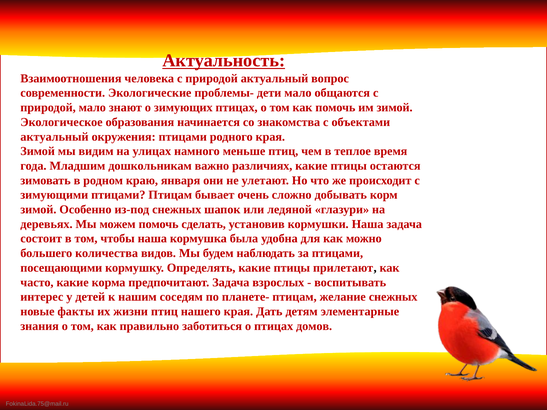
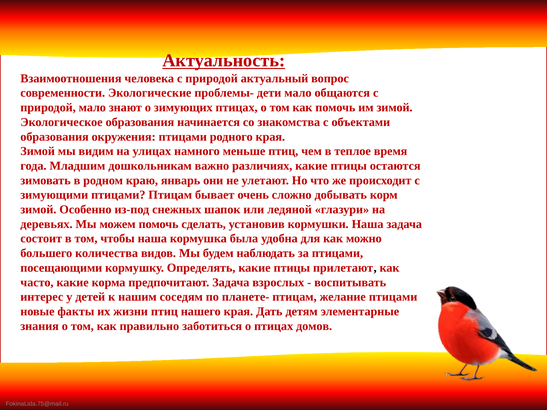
актуальный: актуальный -> образования (55, 137)
января: января -> январь (181, 180)
желание снежных: снежных -> птицами (393, 297)
